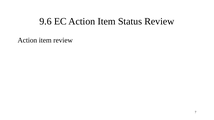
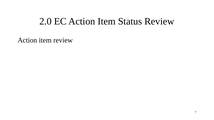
9.6: 9.6 -> 2.0 (46, 21)
